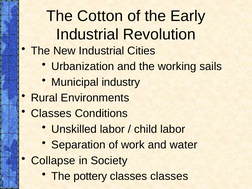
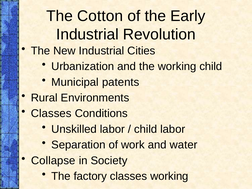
working sails: sails -> child (211, 66)
industry: industry -> patents (121, 82)
pottery: pottery -> factory (90, 176)
classes classes: classes -> working (169, 176)
